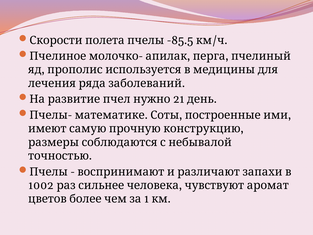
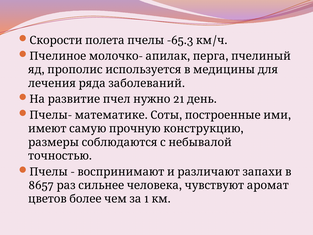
-85.5: -85.5 -> -65.3 (180, 40)
1002: 1002 -> 8657 (41, 185)
